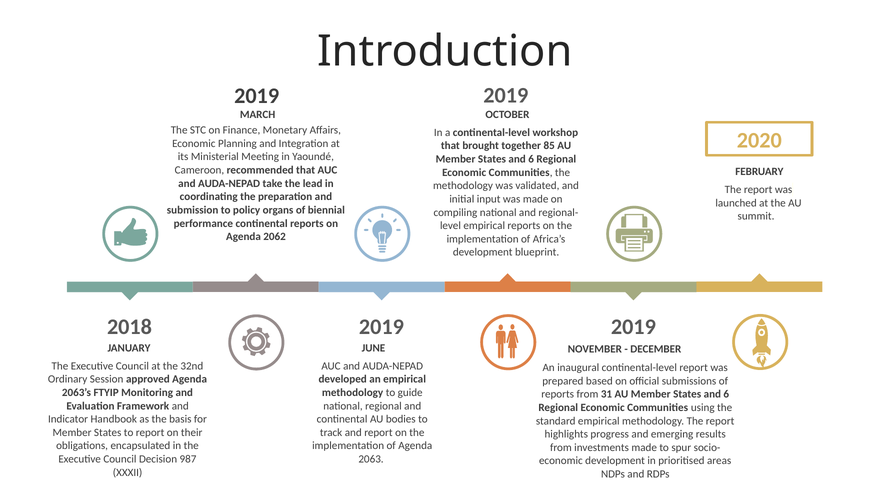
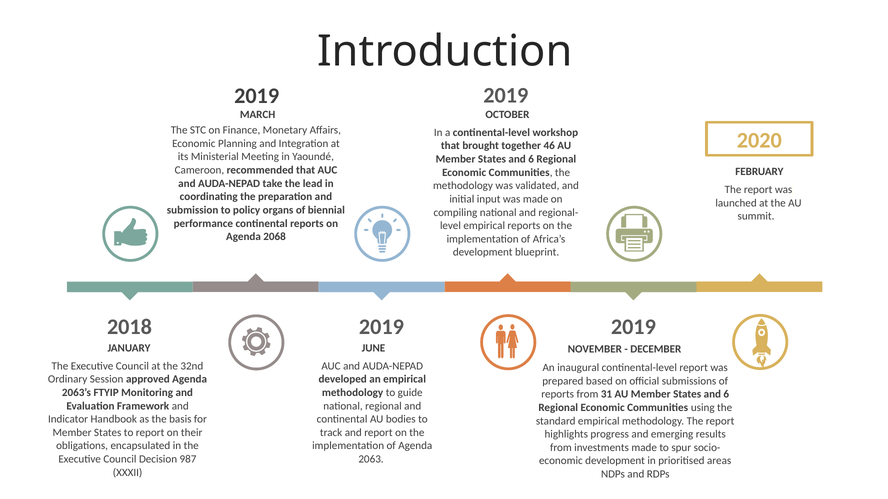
85: 85 -> 46 (549, 146)
2062: 2062 -> 2068 (275, 237)
